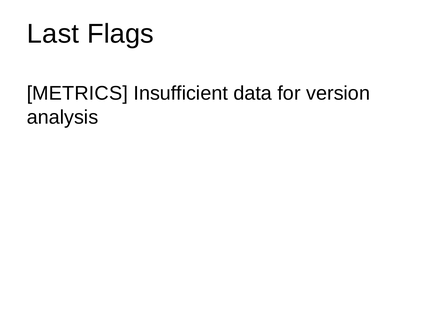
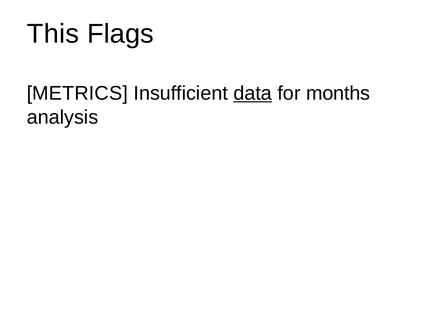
Last: Last -> This (53, 34)
data underline: none -> present (253, 94)
version: version -> months (338, 94)
